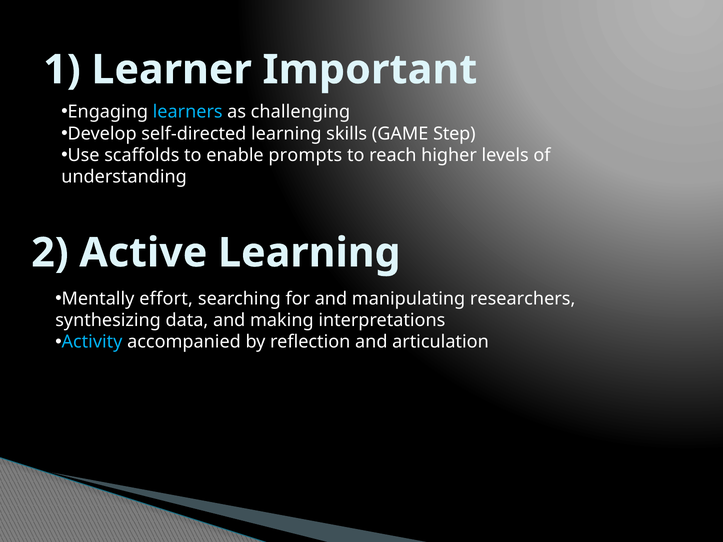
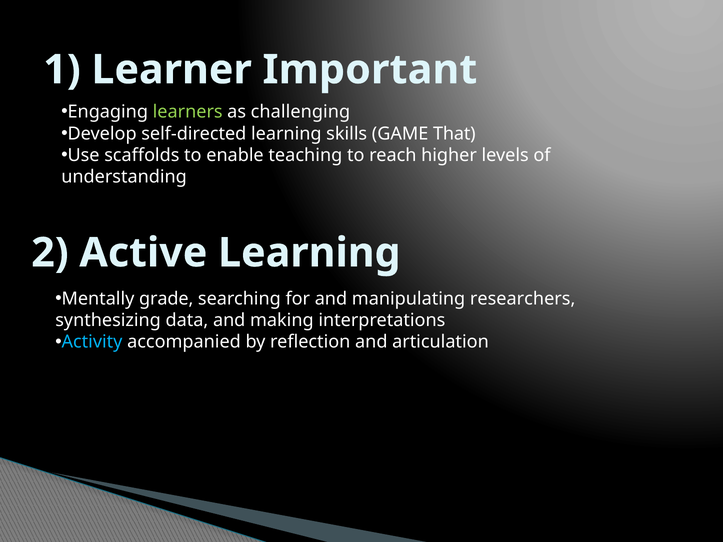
learners colour: light blue -> light green (188, 112)
Step: Step -> That (454, 134)
prompts: prompts -> teaching (305, 155)
effort: effort -> grade (166, 299)
